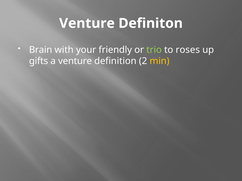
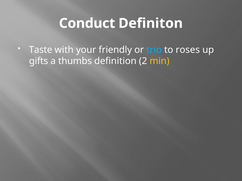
Venture: Venture -> Conduct (87, 23)
Brain: Brain -> Taste (41, 50)
trio colour: light green -> light blue (154, 50)
a venture: venture -> thumbs (75, 61)
